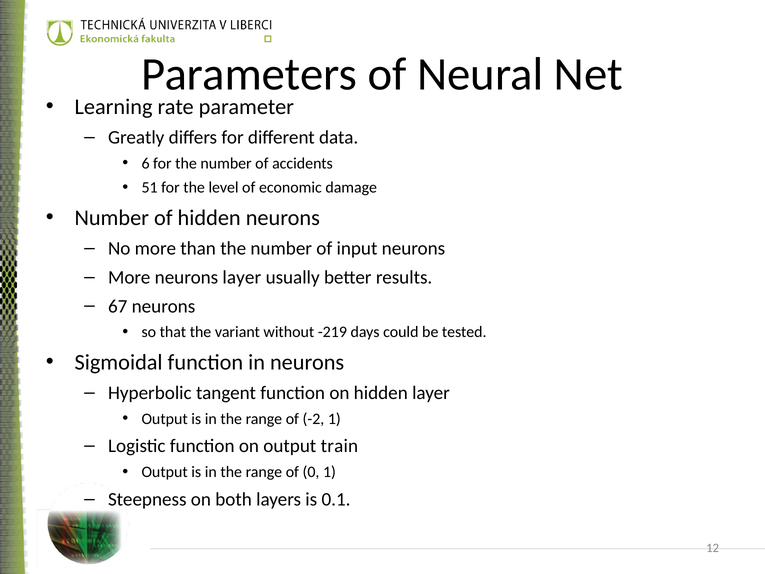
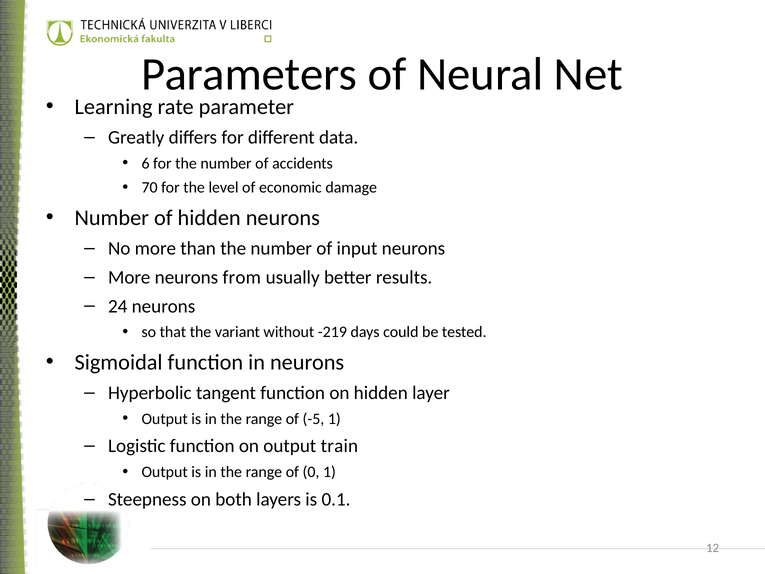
51: 51 -> 70 (150, 187)
neurons layer: layer -> from (242, 277)
67: 67 -> 24 (118, 306)
-2: -2 -> -5 (313, 419)
